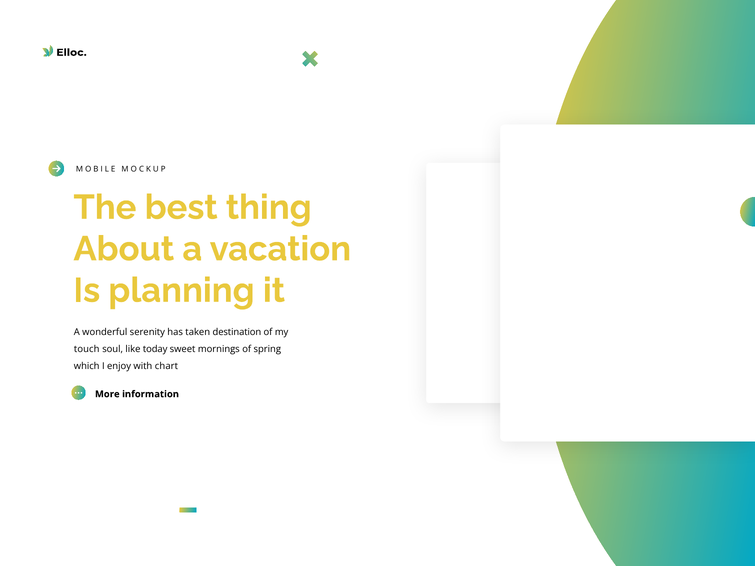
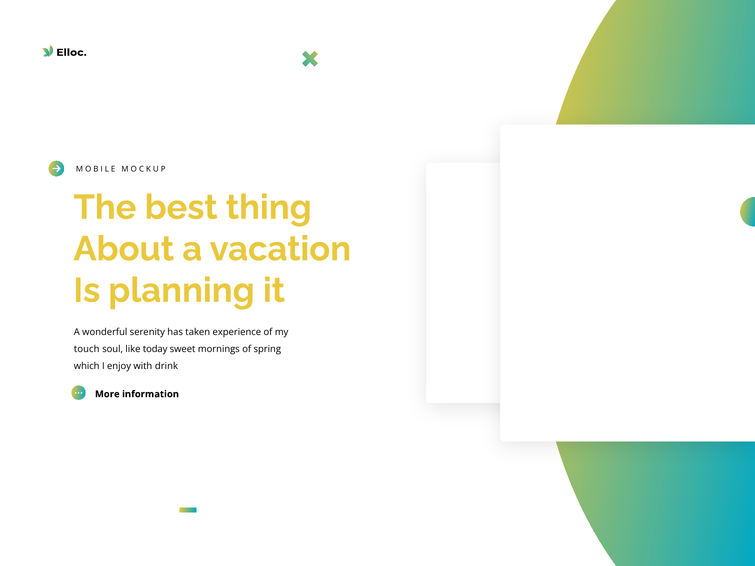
destination: destination -> experience (237, 332)
chart: chart -> drink (166, 366)
